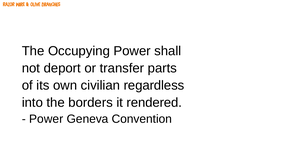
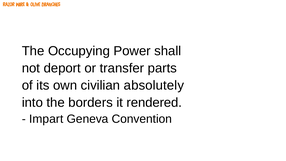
regardless: regardless -> absolutely (154, 85)
Power: Power -> Impart (46, 119)
